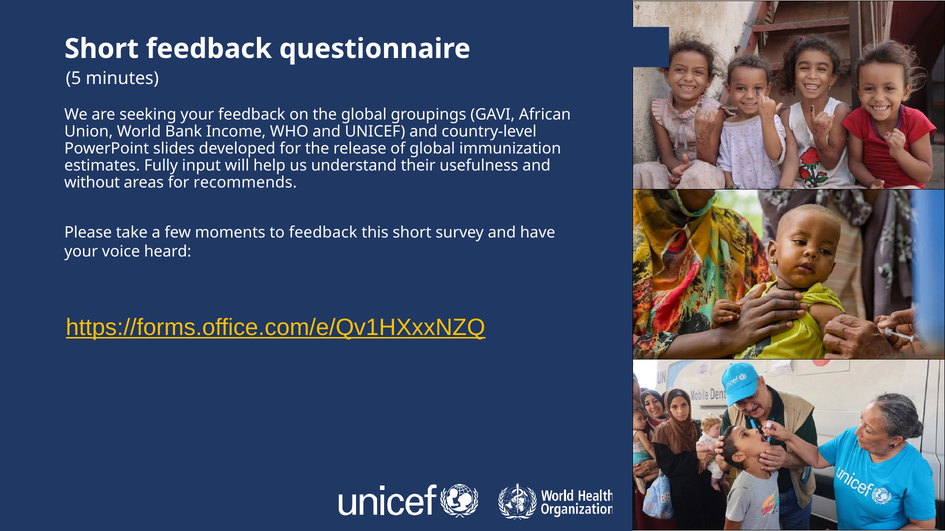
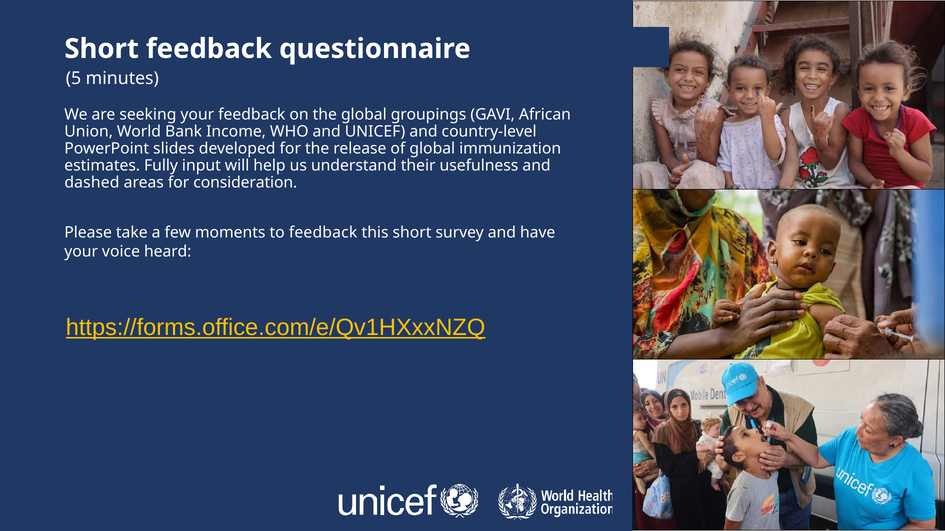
without: without -> dashed (92, 183)
recommends: recommends -> consideration (245, 183)
